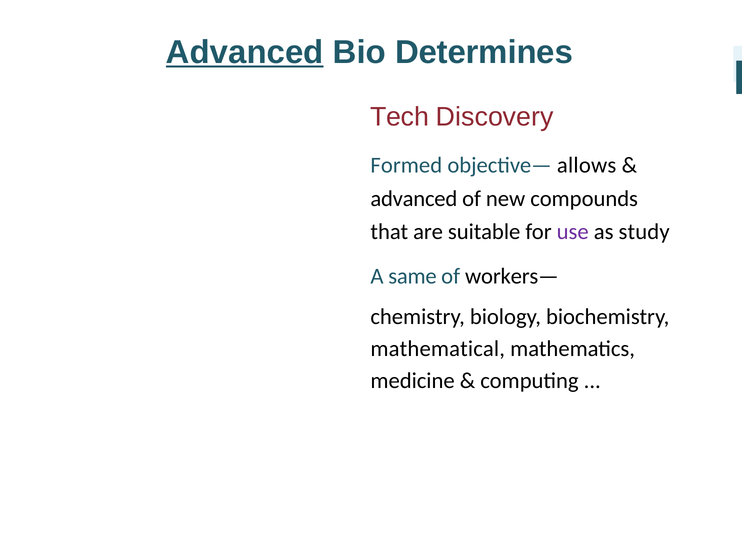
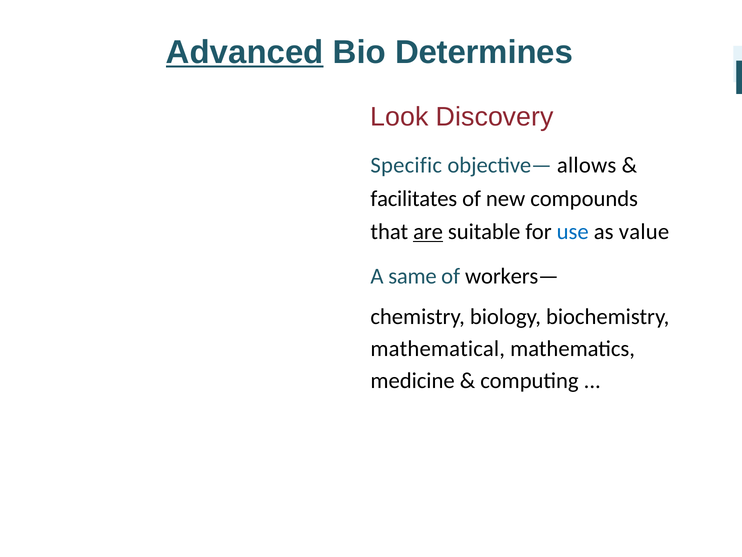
Tech: Tech -> Look (399, 117)
Formed: Formed -> Specific (406, 165)
advanced: advanced -> facilitates (414, 198)
are underline: none -> present (428, 232)
use colour: purple -> blue (573, 232)
study: study -> value (644, 232)
